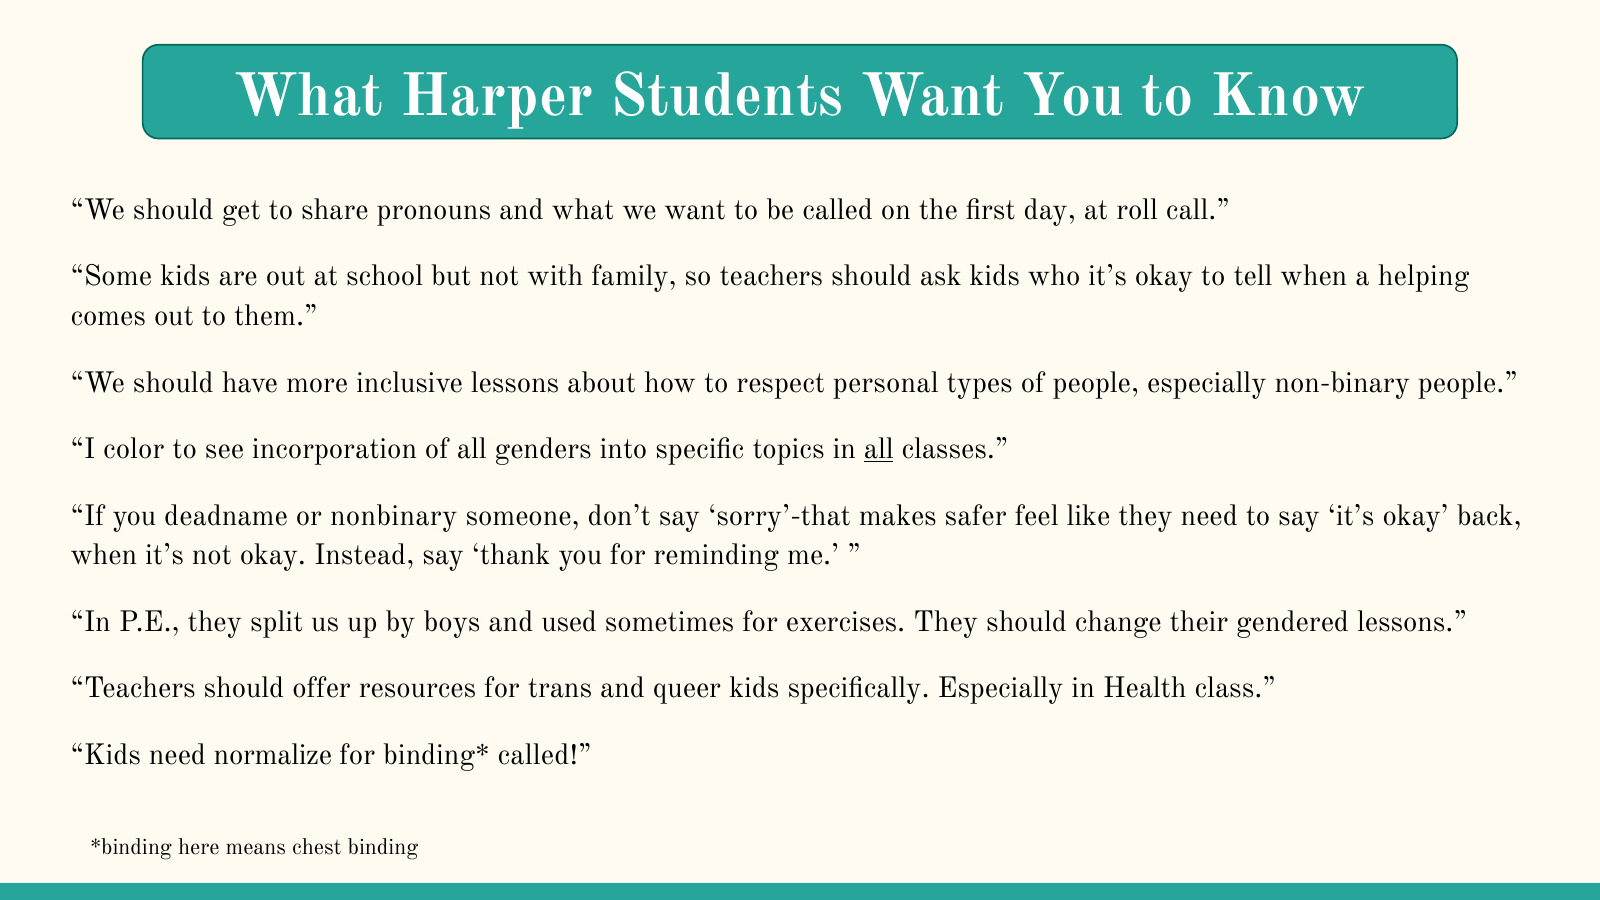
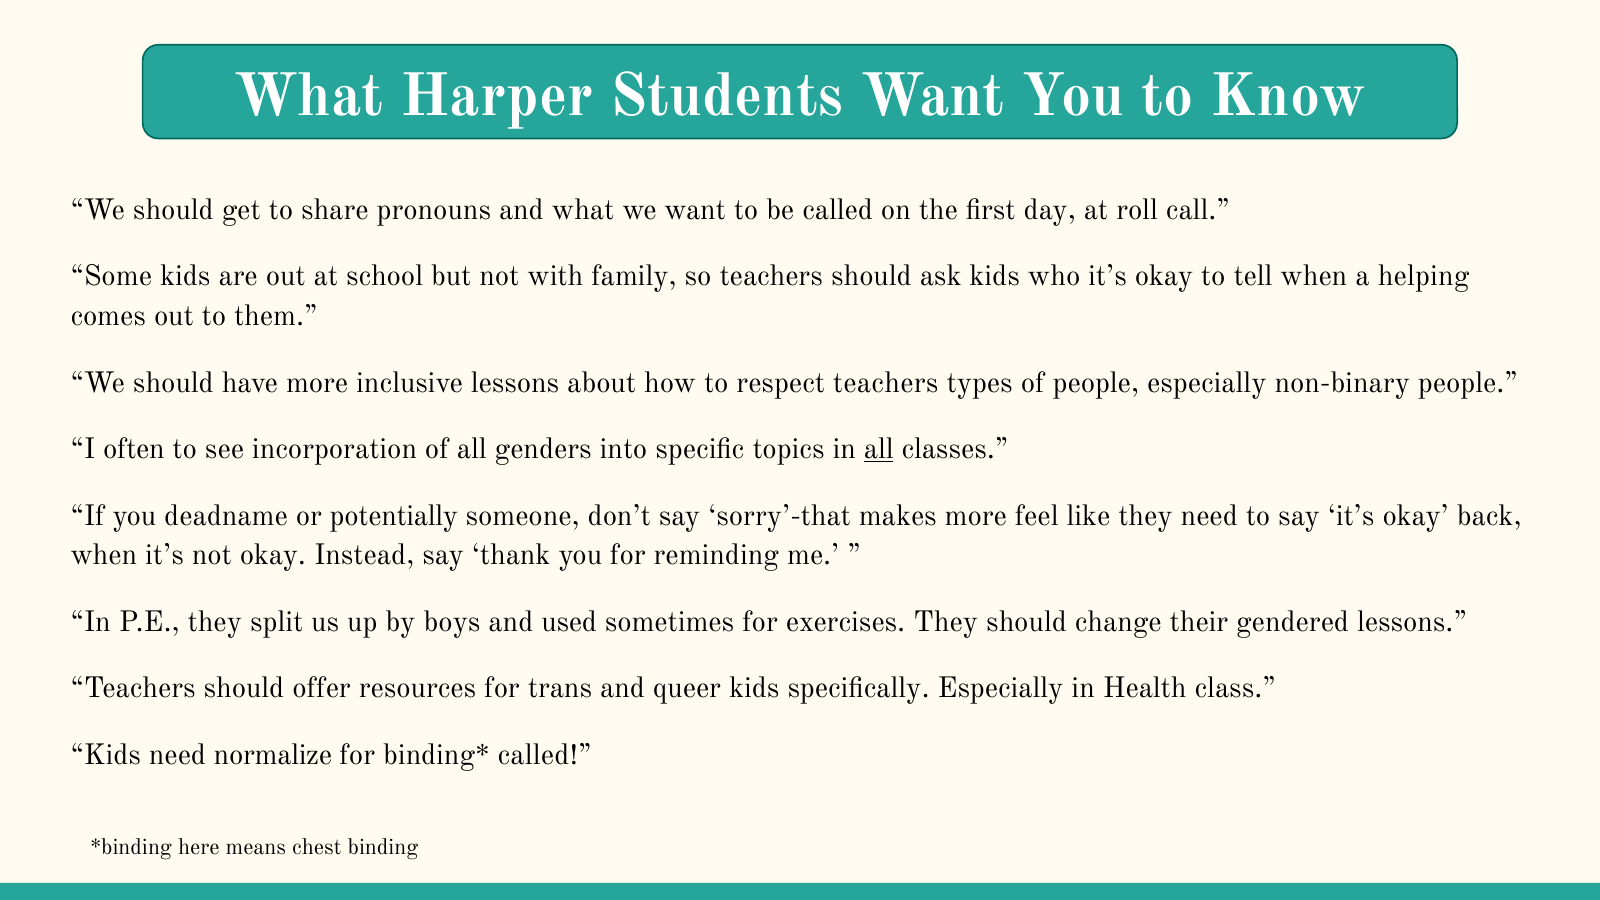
respect personal: personal -> teachers (886, 383)
color: color -> often (134, 449)
nonbinary: nonbinary -> potentially (394, 516)
makes safer: safer -> more (976, 516)
